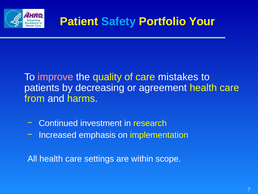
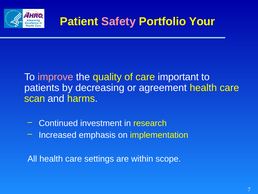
Safety colour: light blue -> pink (119, 21)
mistakes: mistakes -> important (178, 77)
from: from -> scan (35, 98)
